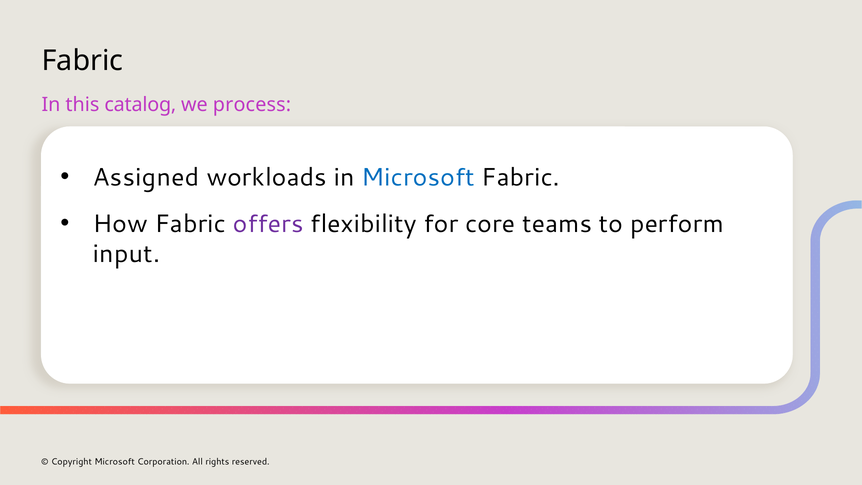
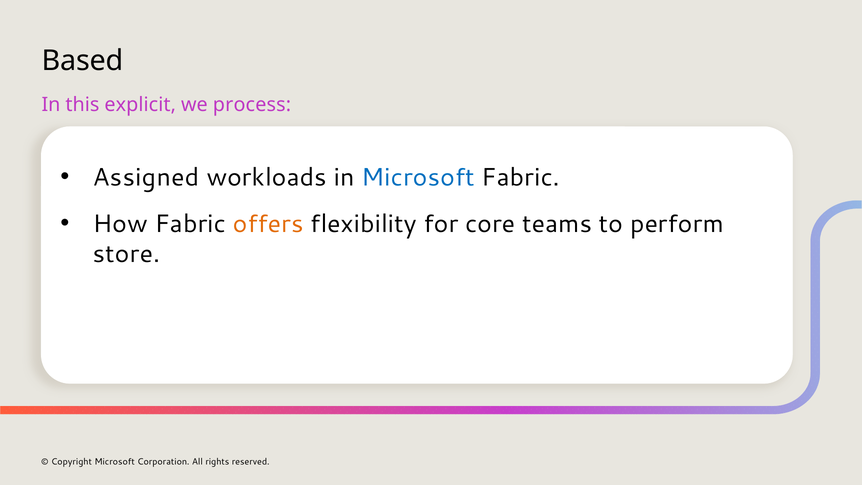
Fabric: Fabric -> Based (82, 61)
catalog: catalog -> explicit (140, 105)
offers colour: purple -> orange (268, 224)
input: input -> store (127, 254)
